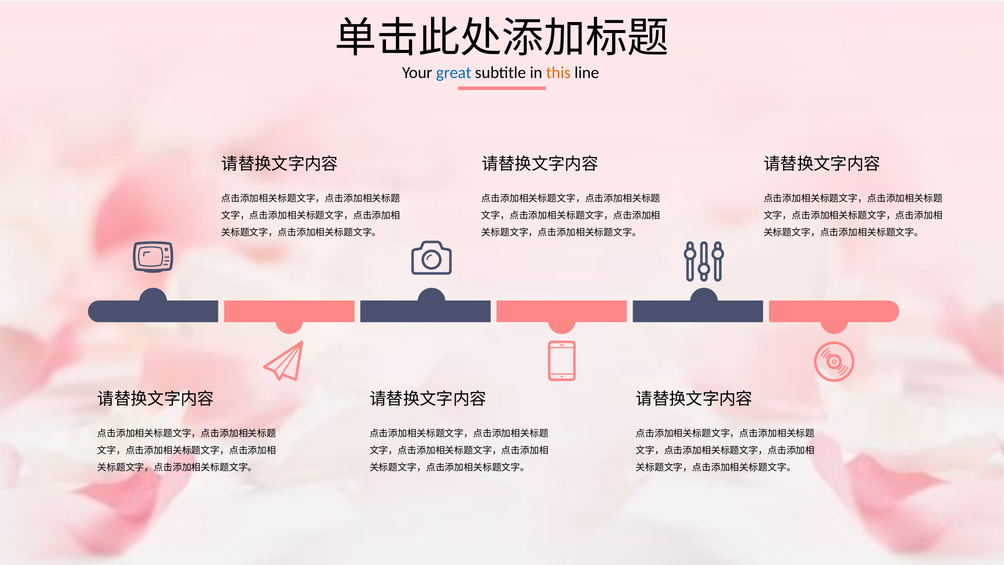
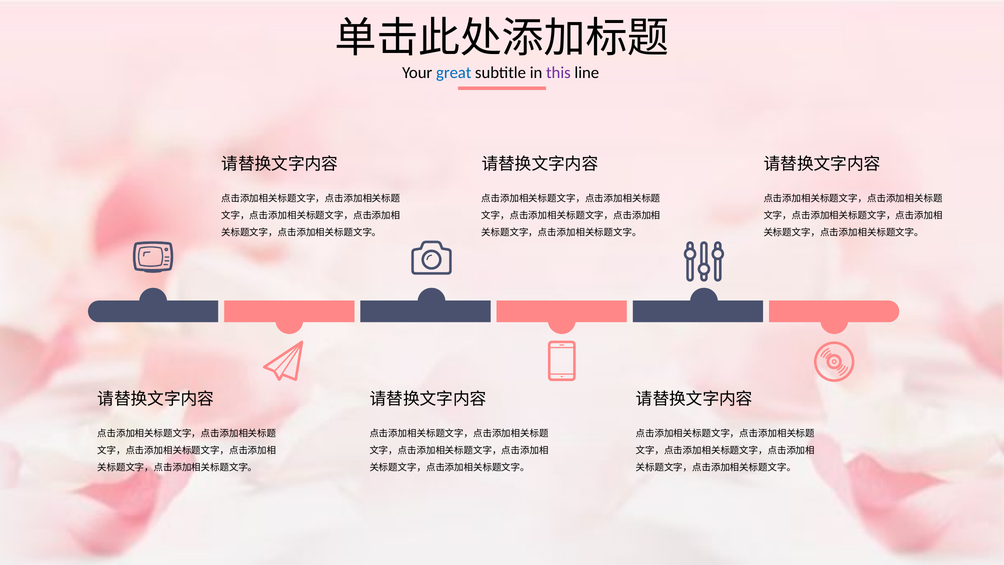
this colour: orange -> purple (558, 73)
